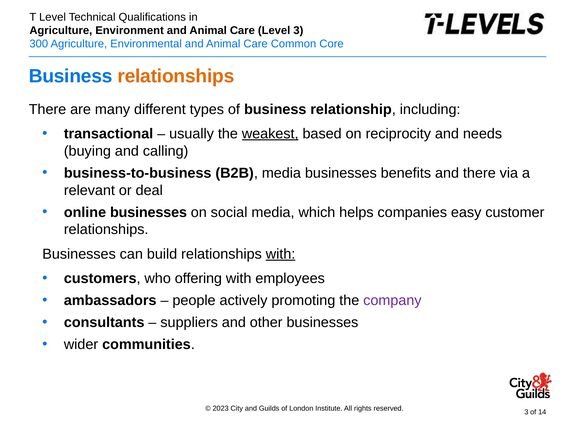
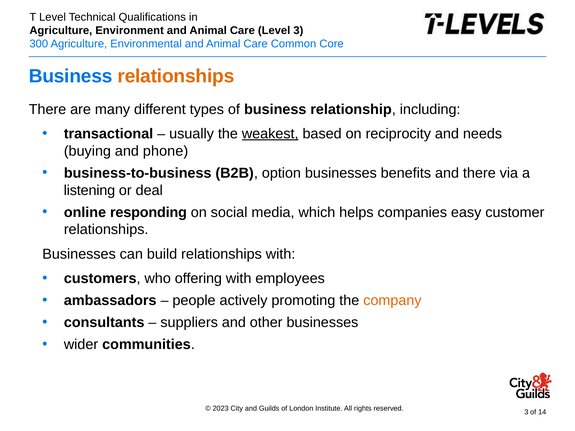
calling: calling -> phone (166, 151)
B2B media: media -> option (281, 173)
relevant: relevant -> listening (89, 190)
online businesses: businesses -> responding (148, 212)
with underline: present -> none (281, 254)
company colour: purple -> orange (392, 301)
